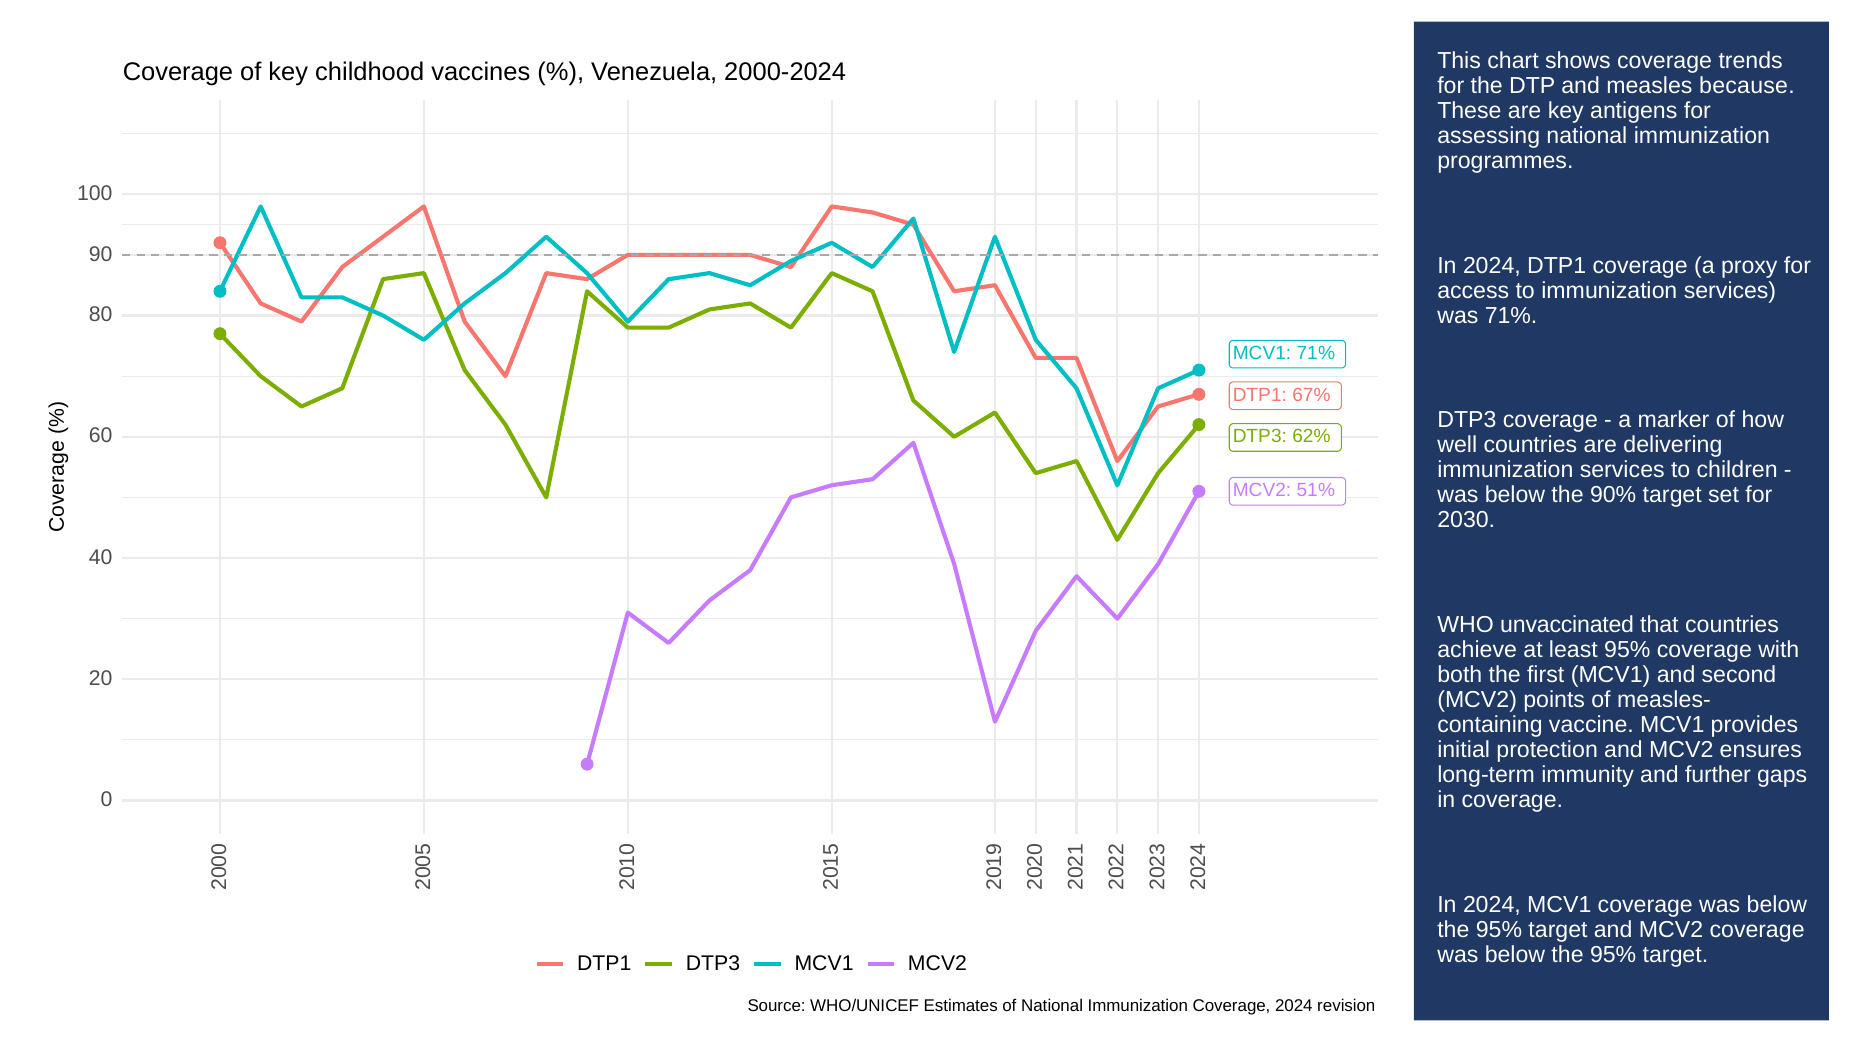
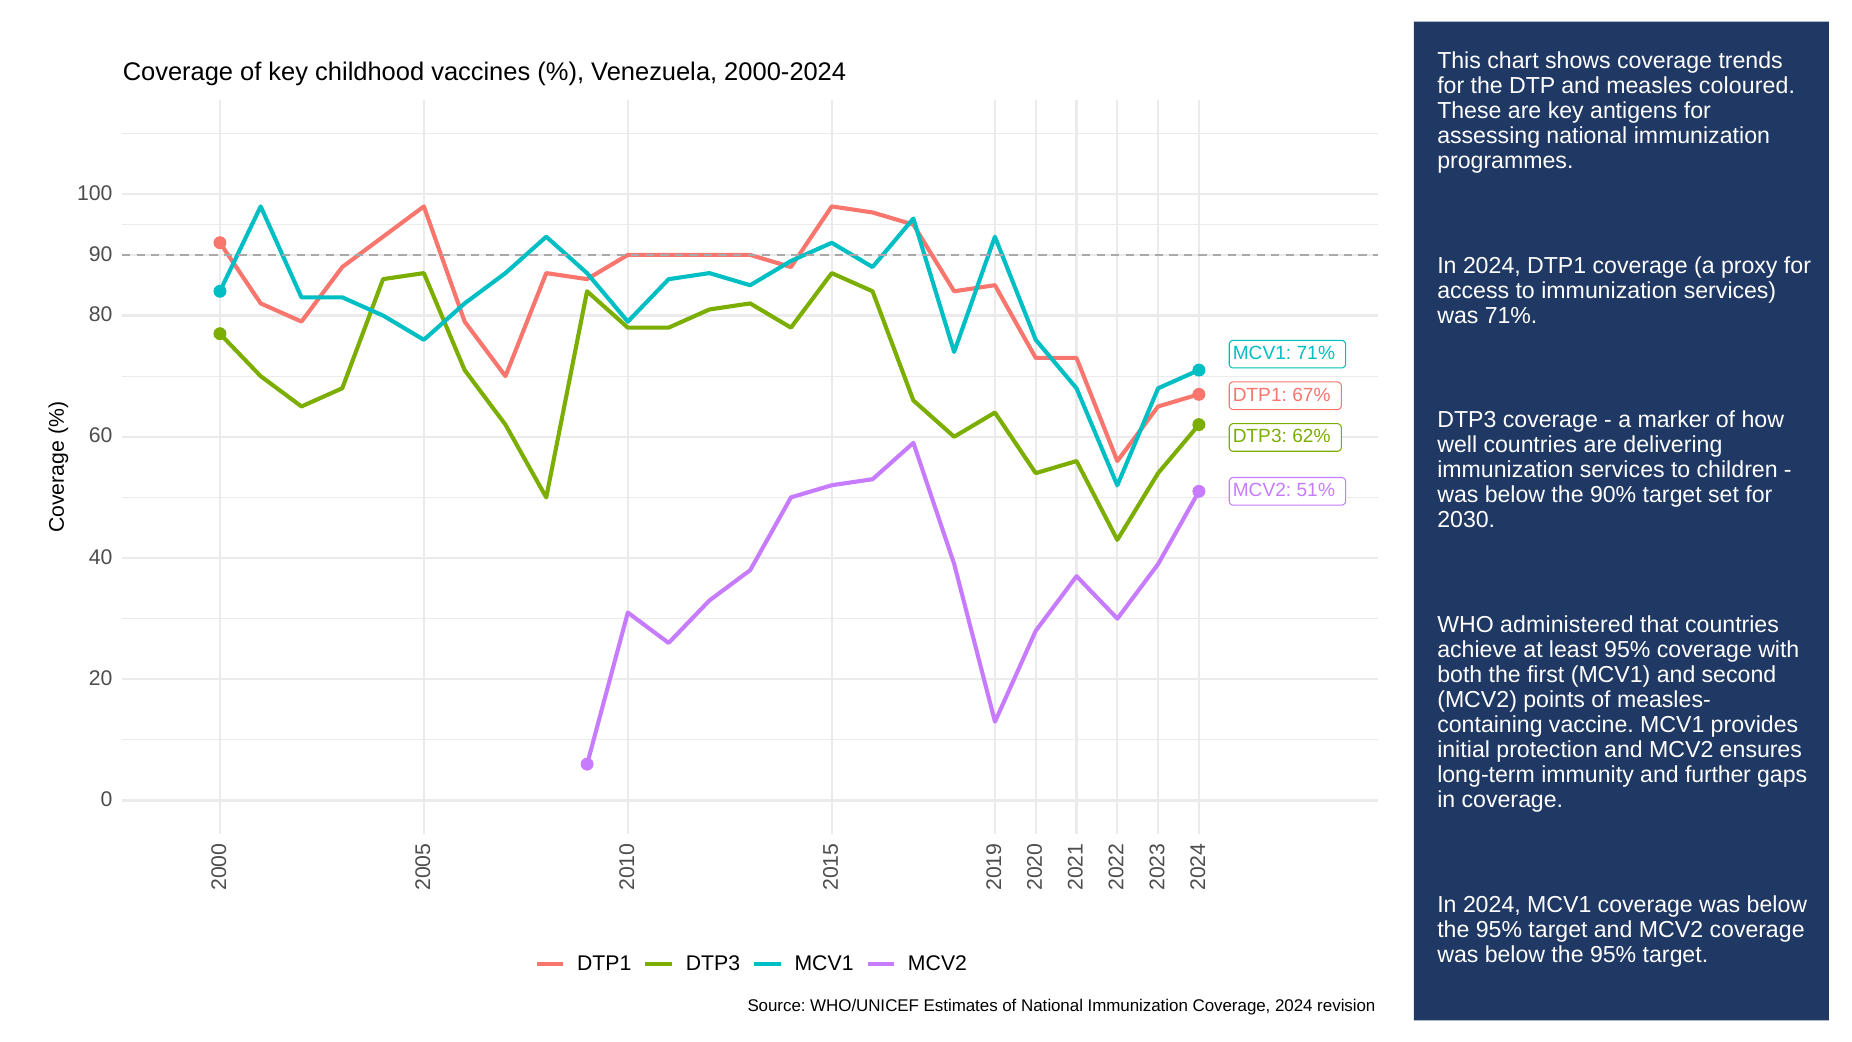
because: because -> coloured (1747, 86)
unvaccinated: unvaccinated -> administered (1567, 625)
